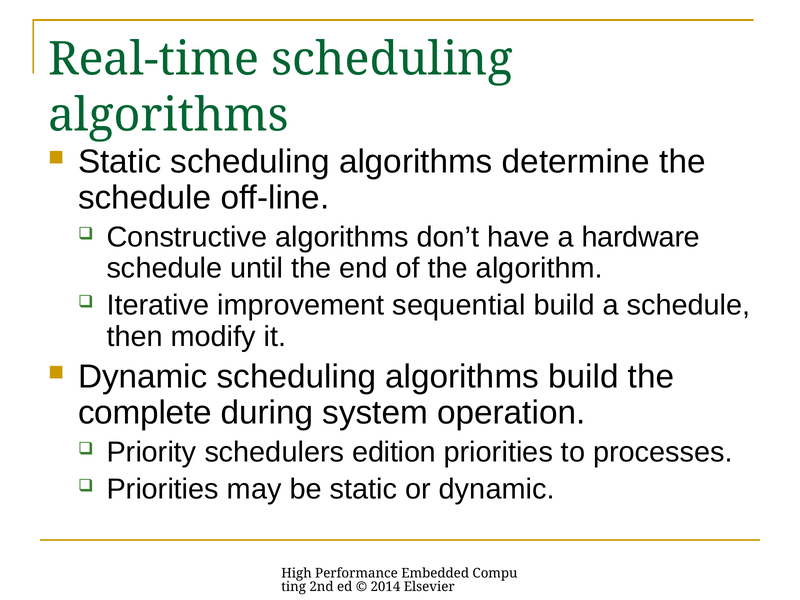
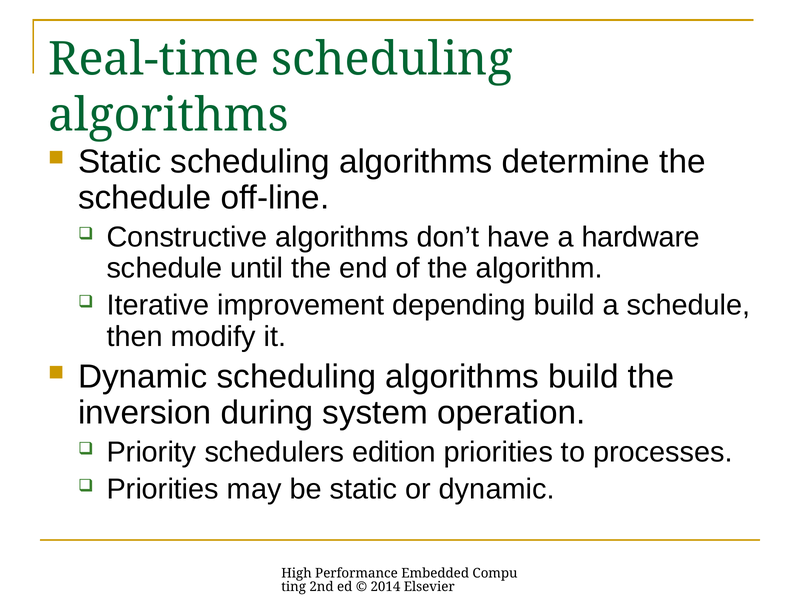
sequential: sequential -> depending (459, 305)
complete: complete -> inversion (145, 413)
